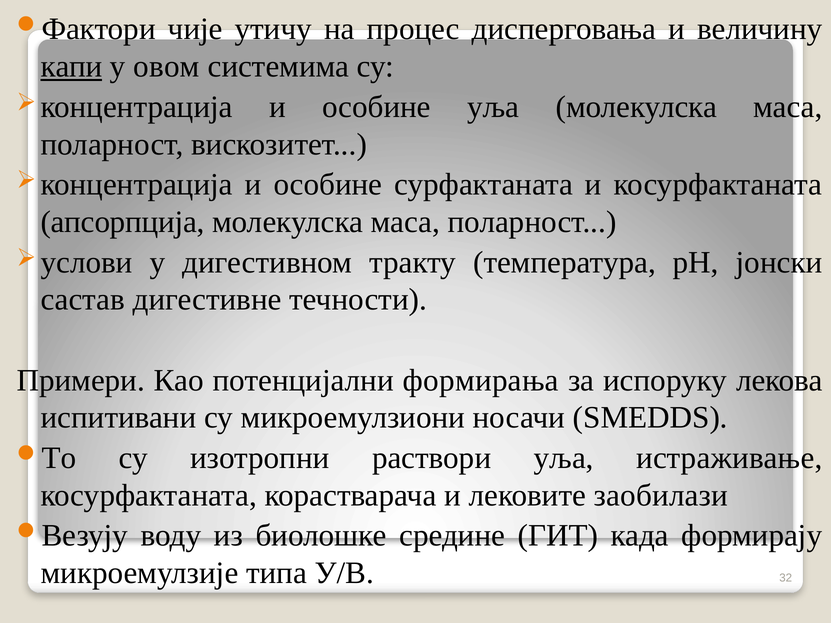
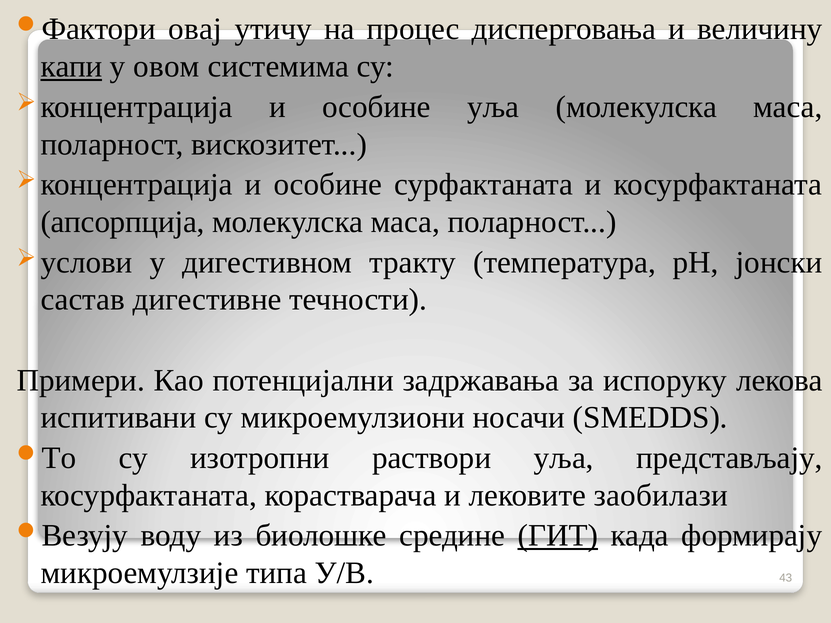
чије: чије -> овај (195, 29)
формирања: формирања -> задржавања (481, 380)
истраживање: истраживање -> представљају (729, 458)
ГИТ underline: none -> present (558, 536)
32: 32 -> 43 (786, 578)
